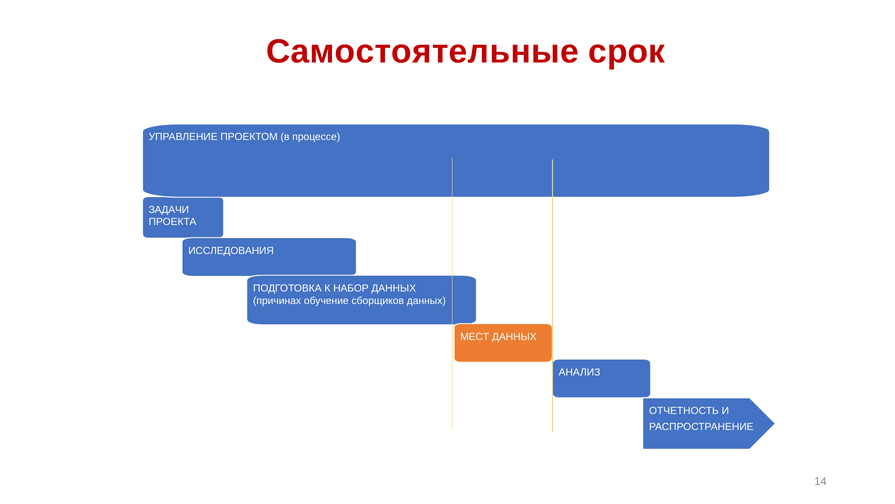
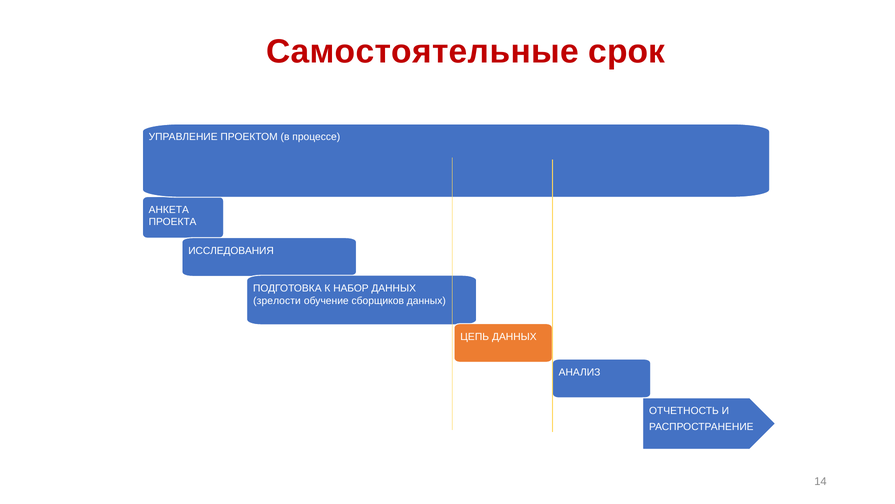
ЗАДАЧИ: ЗАДАЧИ -> АНКЕТА (169, 210)
причинах: причинах -> зрелости (277, 300)
МЕСТ: МЕСТ -> ЦЕПЬ (475, 336)
